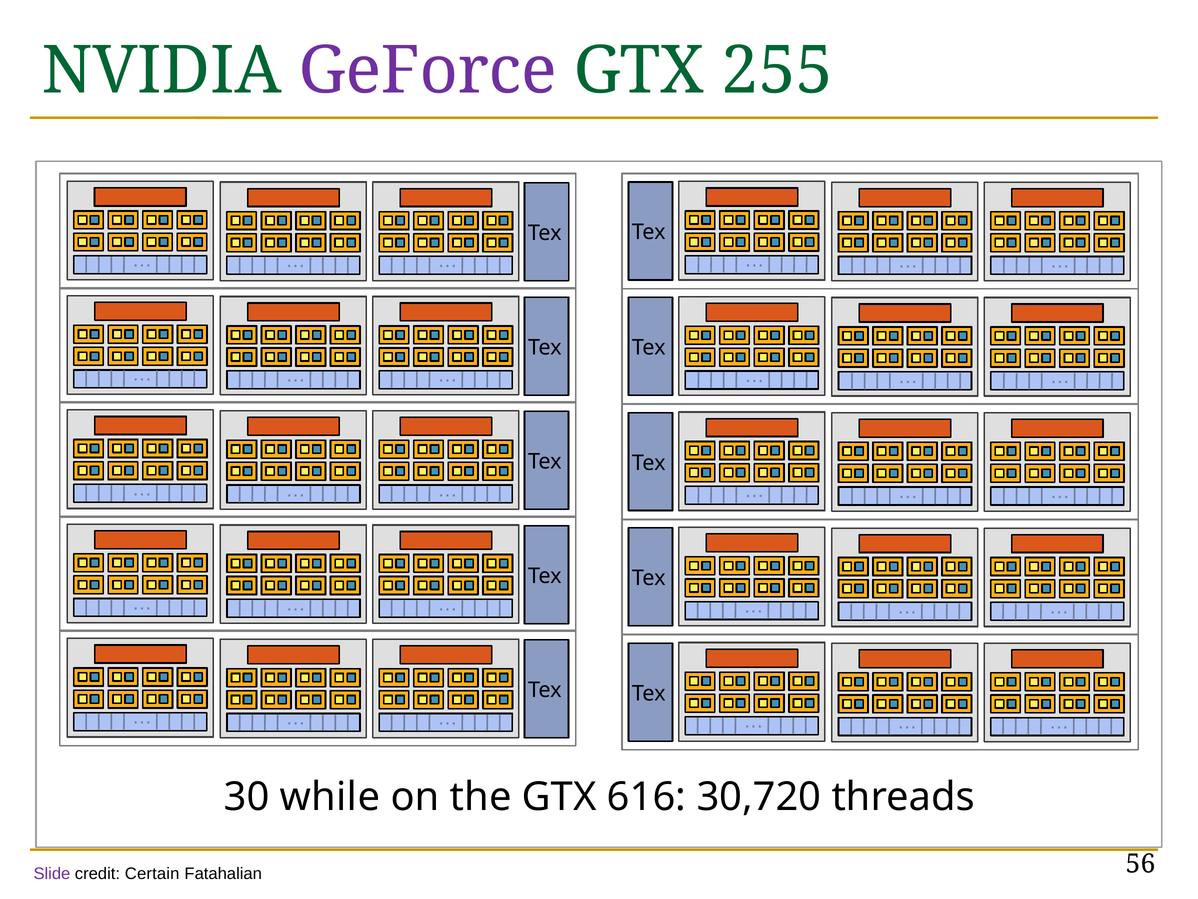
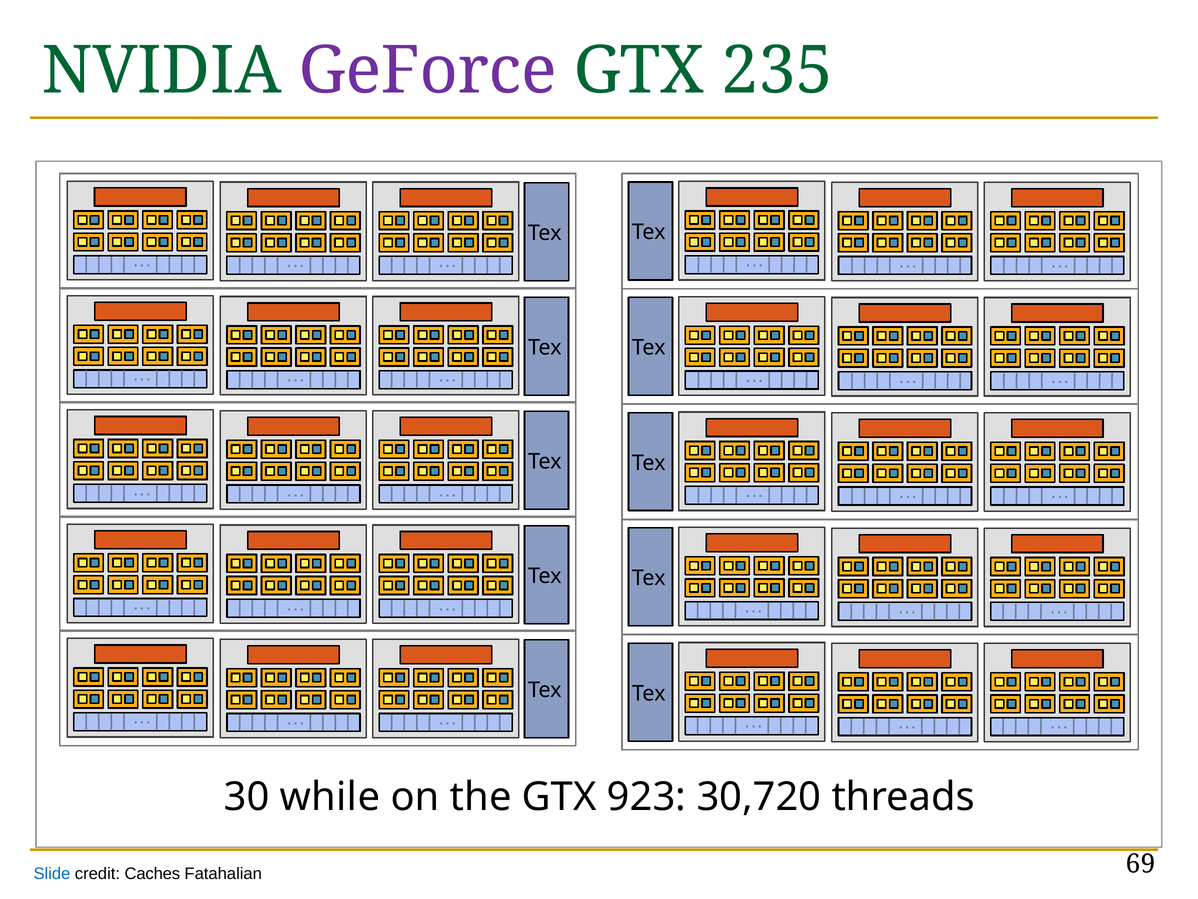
255: 255 -> 235 (777, 71)
616: 616 -> 923 (647, 797)
Slide colour: purple -> blue (52, 873)
Certain: Certain -> Caches (152, 873)
56: 56 -> 69 (1141, 863)
